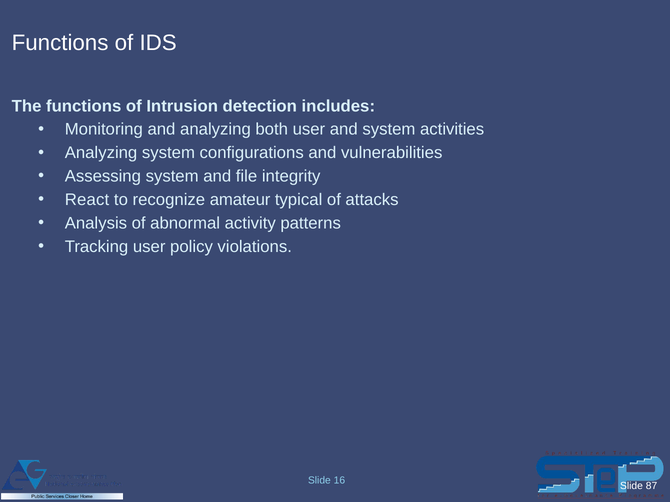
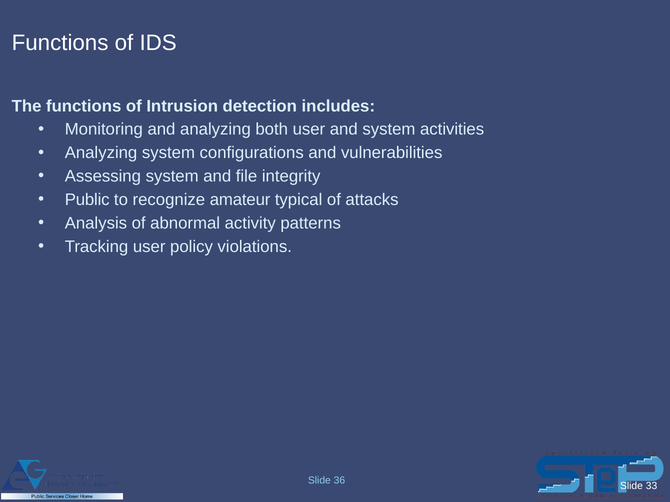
React: React -> Public (87, 200)
16: 16 -> 36 (339, 481)
87: 87 -> 33 (652, 486)
